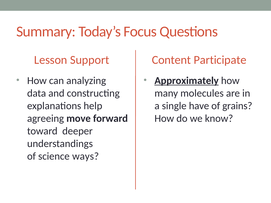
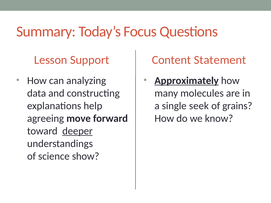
Participate: Participate -> Statement (220, 60)
have: have -> seek (199, 106)
deeper underline: none -> present (77, 131)
ways: ways -> show (86, 156)
